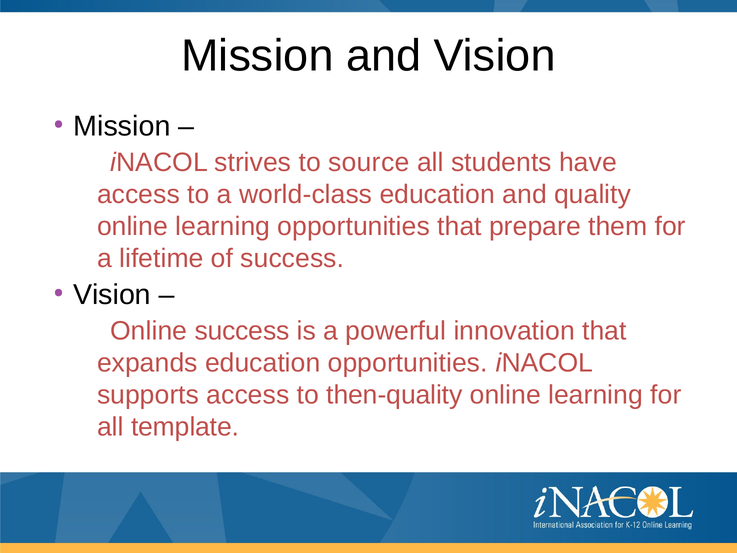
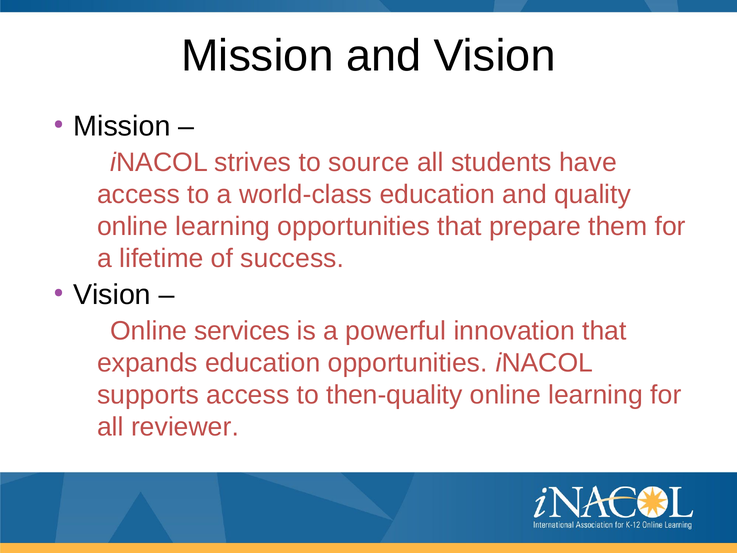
success: success -> services (242, 331)
template: template -> reviewer (185, 427)
